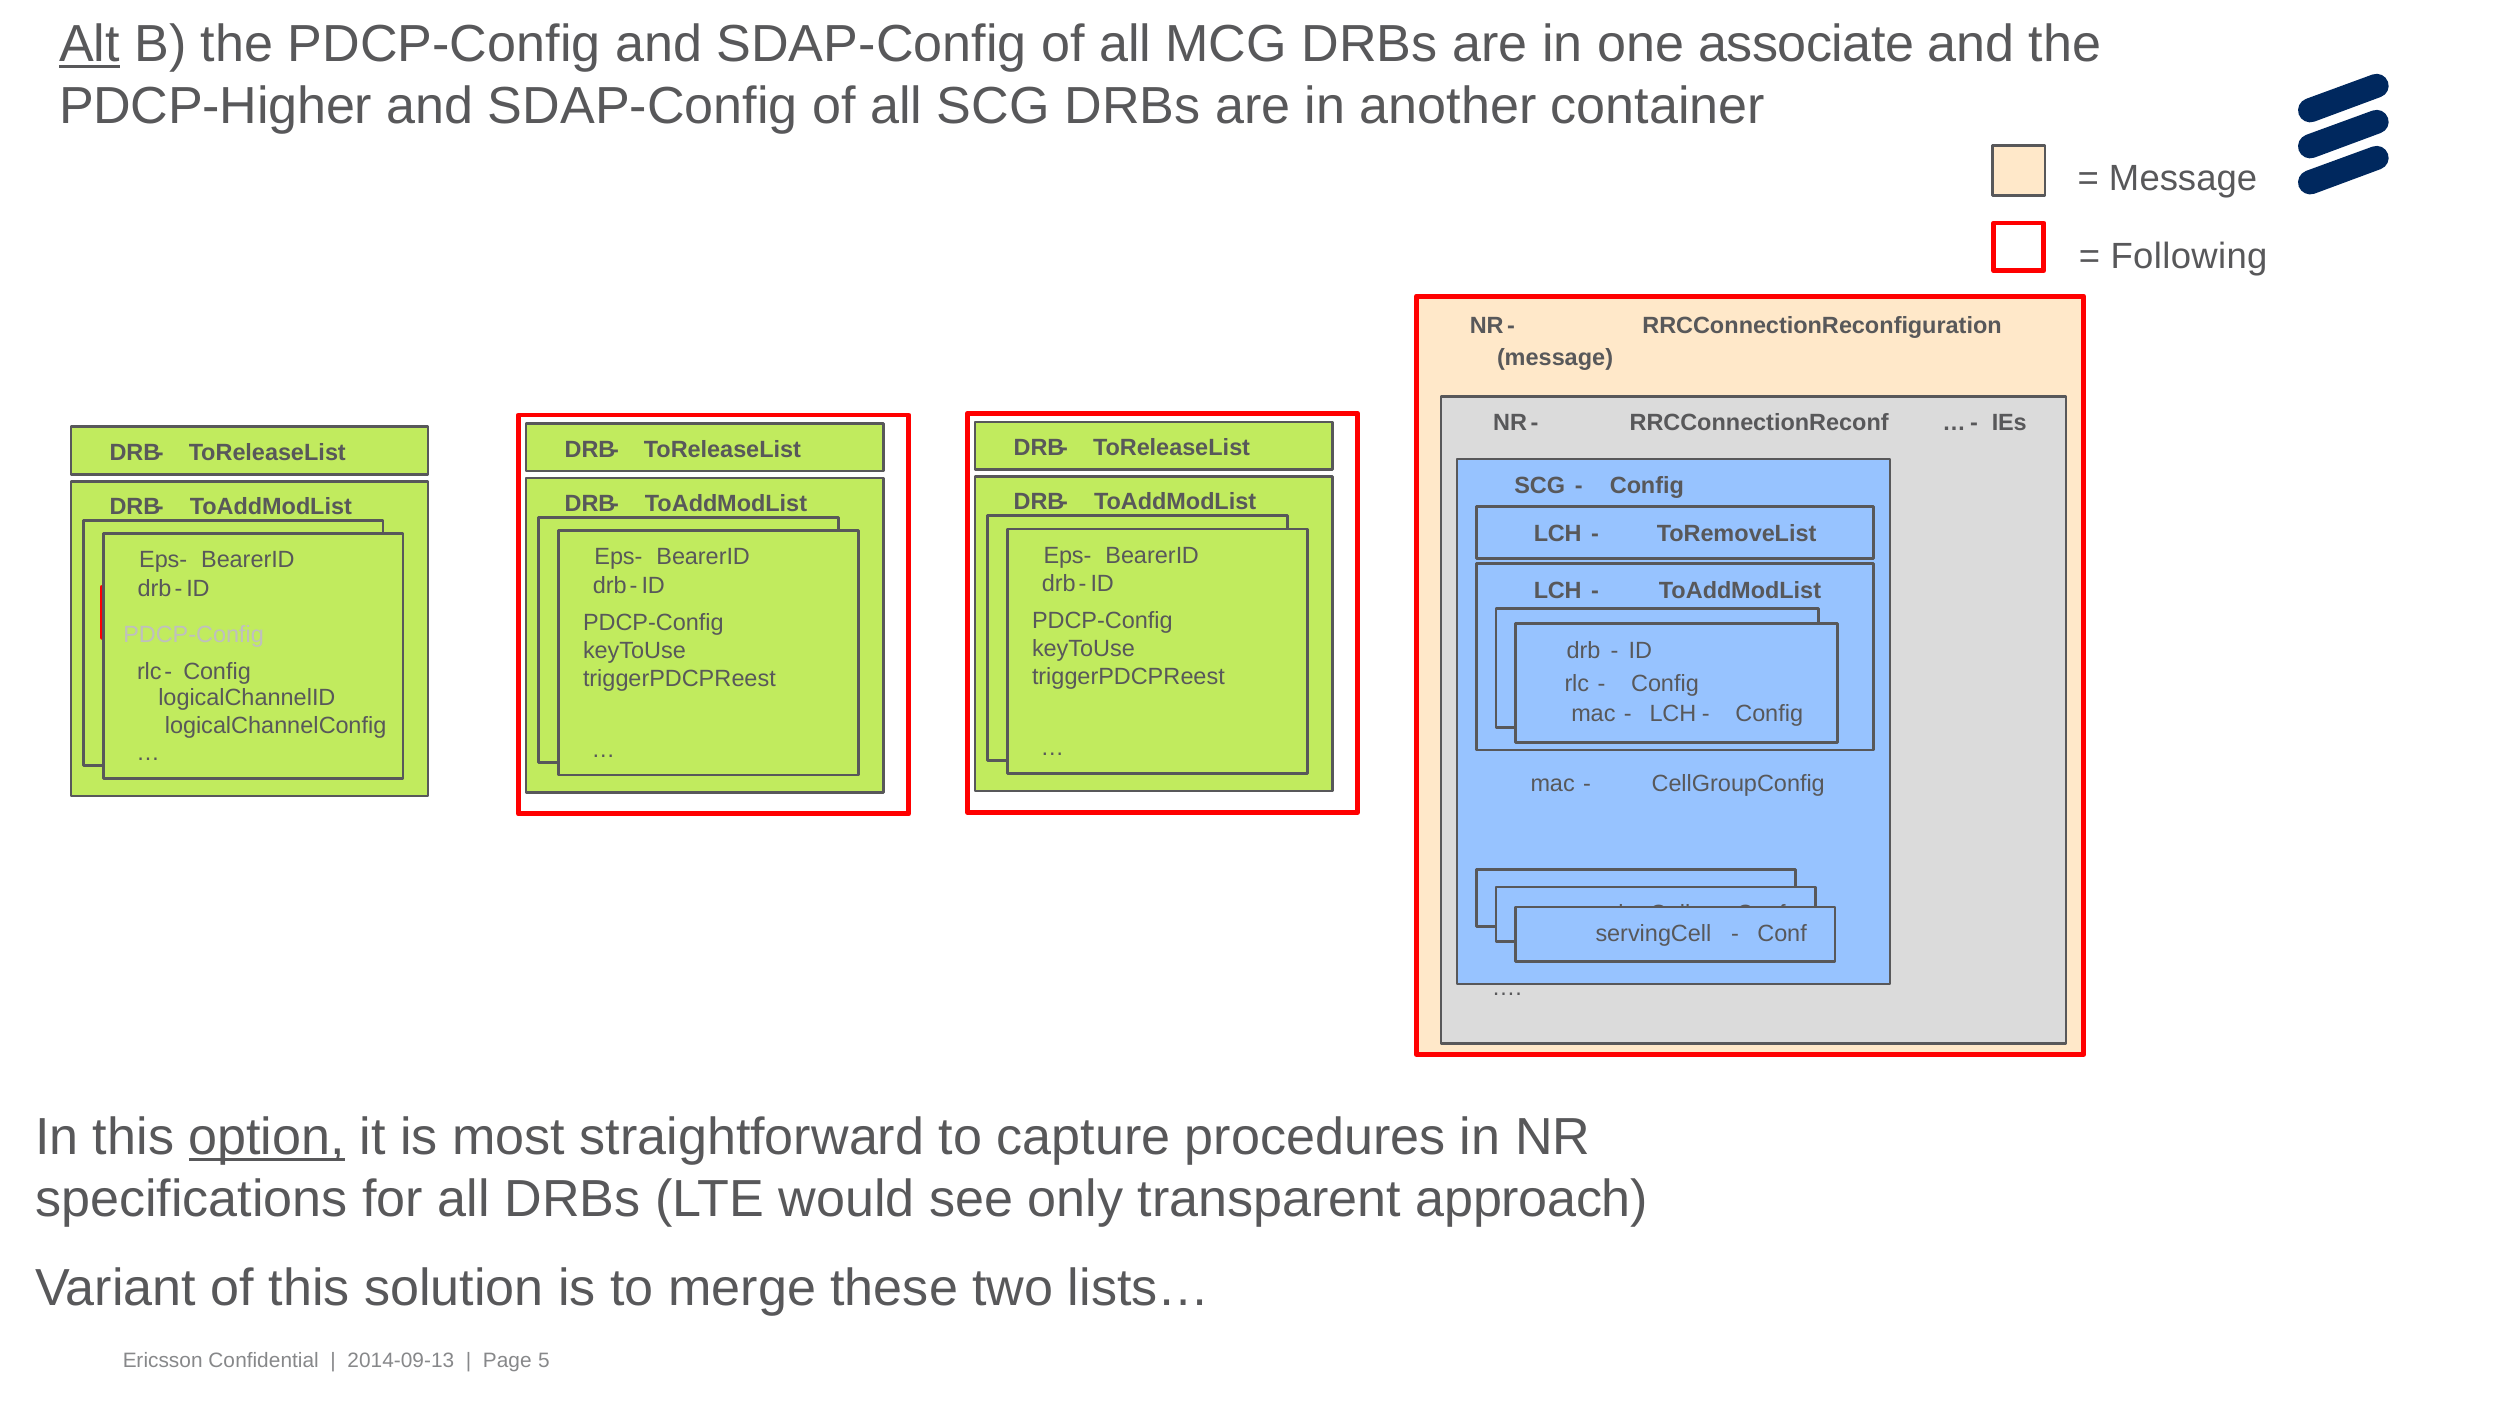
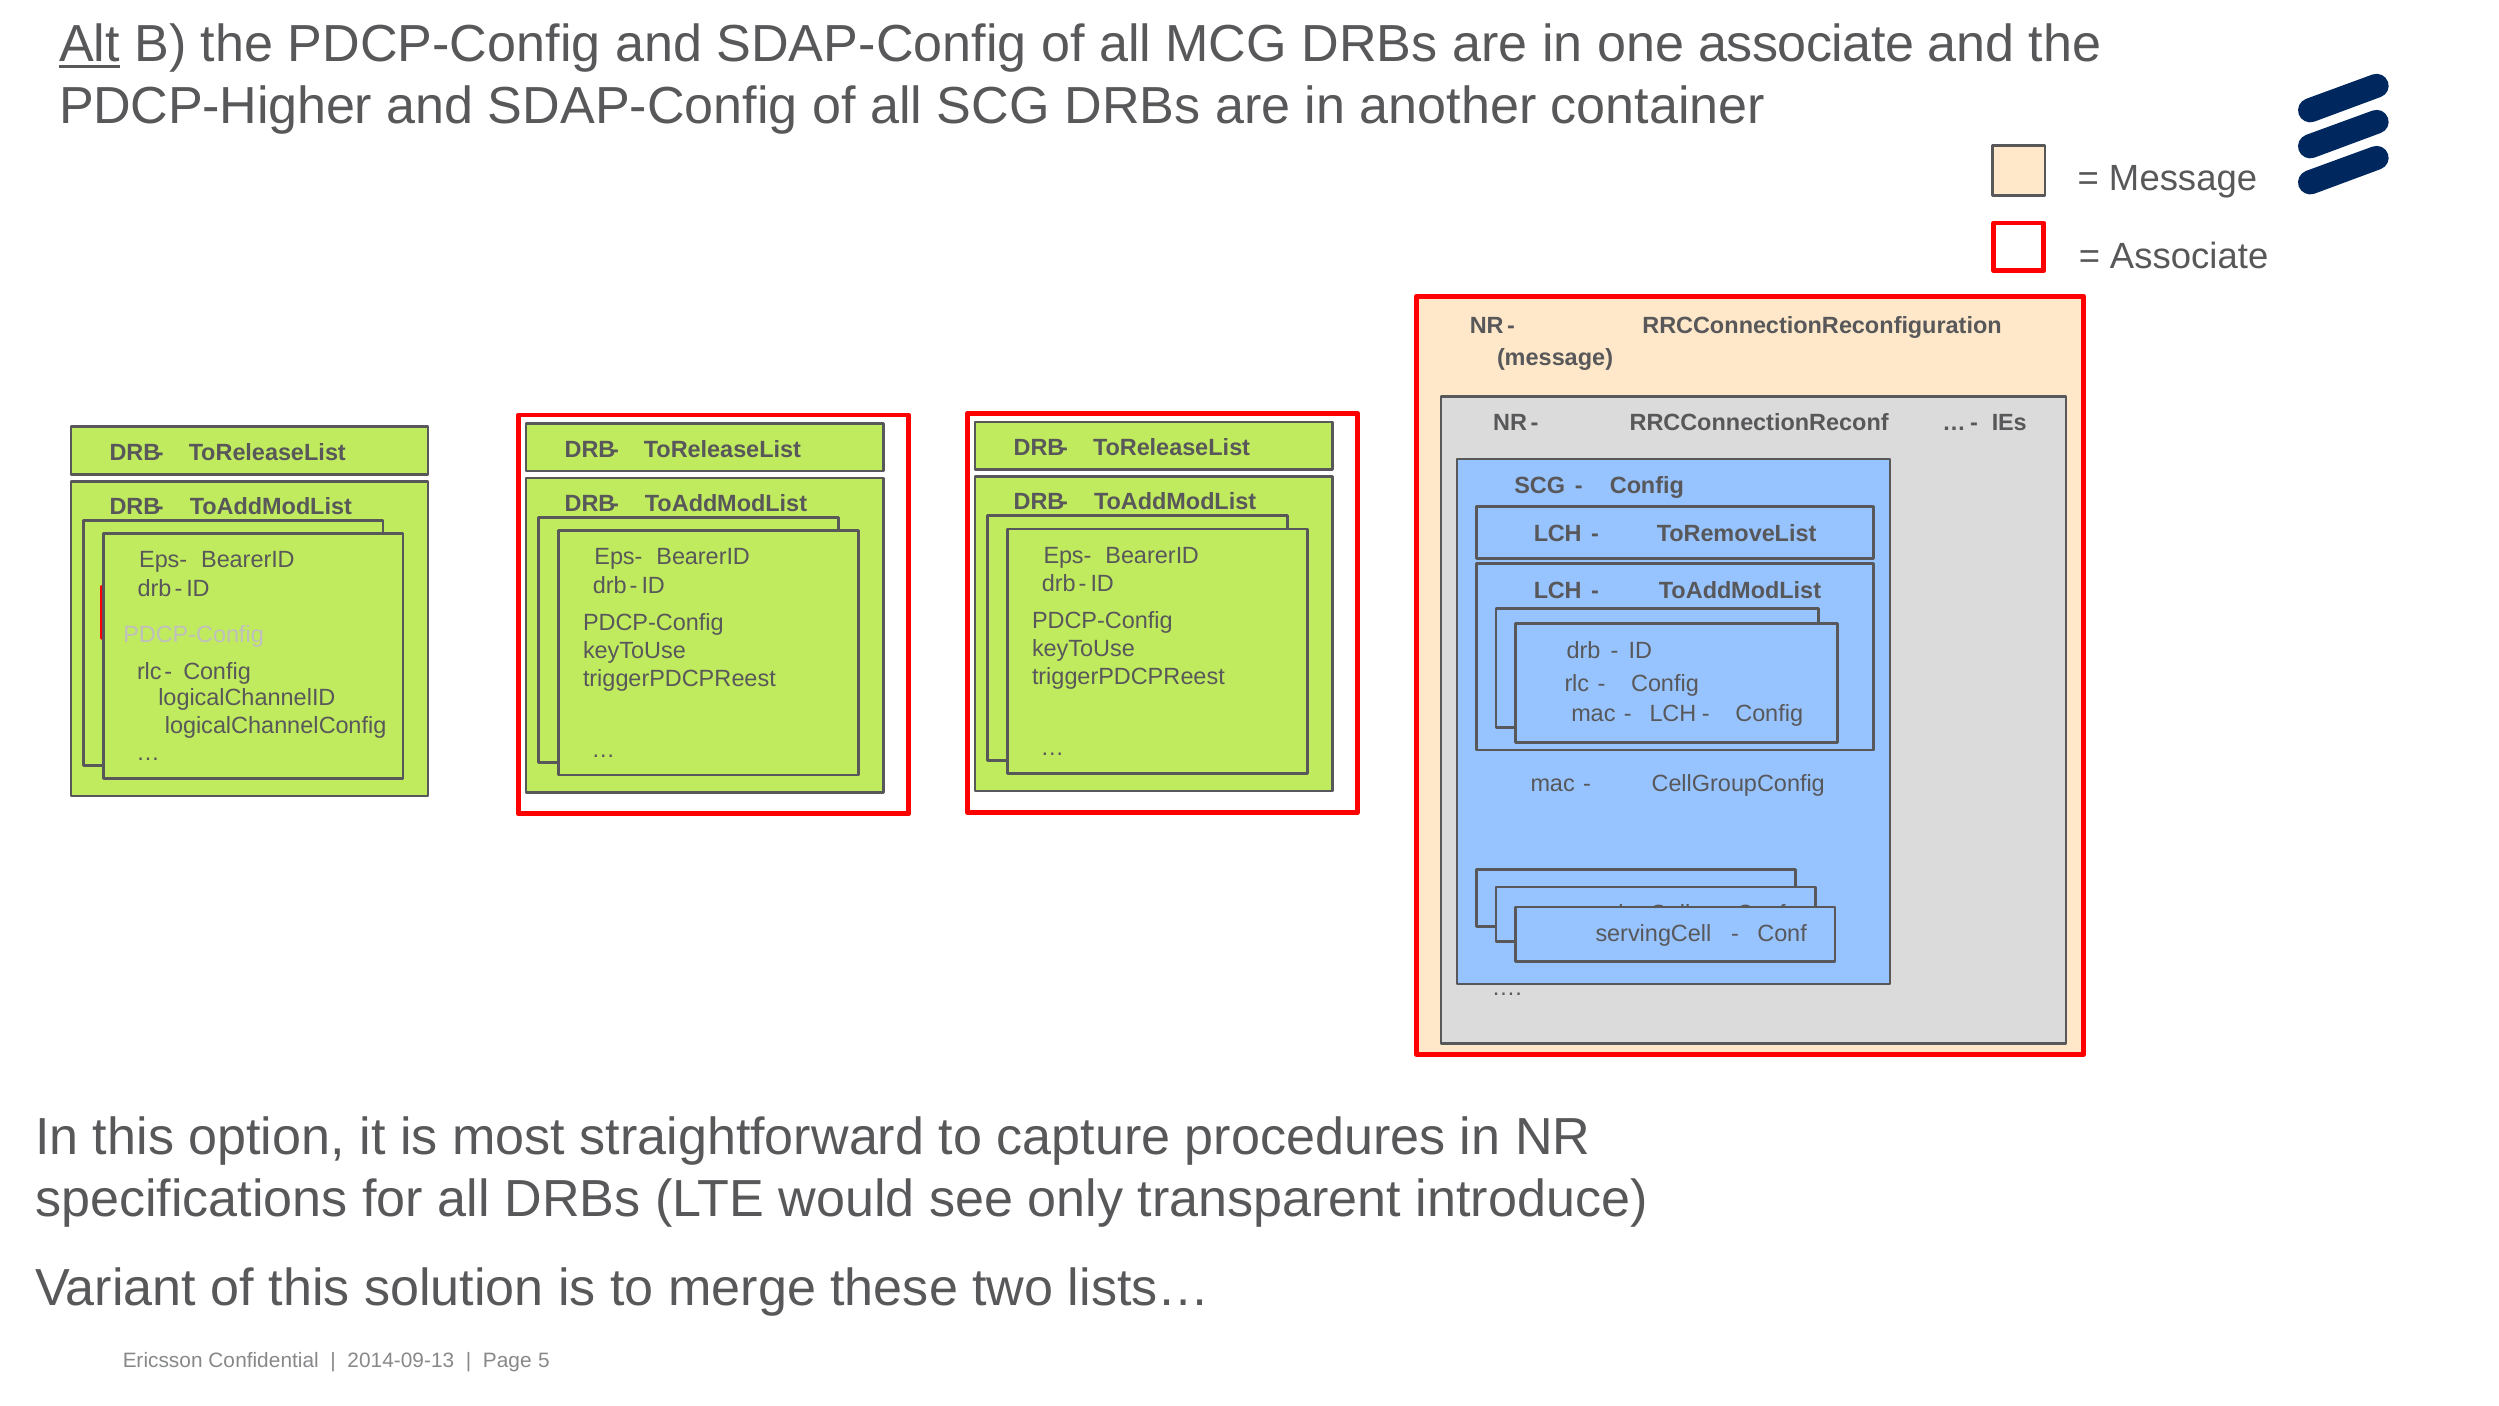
Following: Following -> Associate (2189, 256)
option underline: present -> none (267, 1137)
approach: approach -> introduce (1532, 1200)
